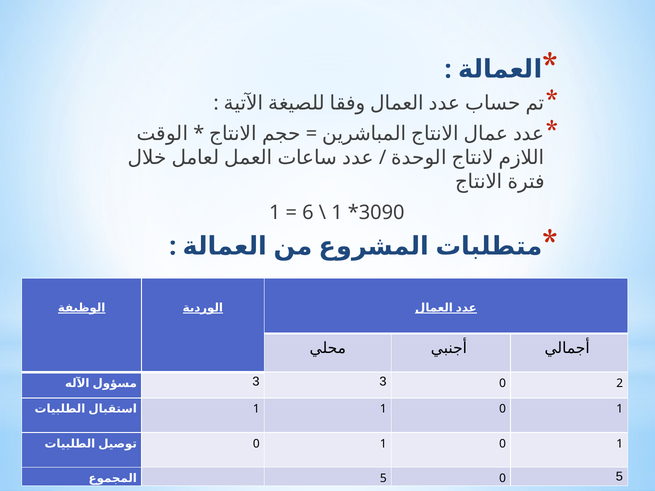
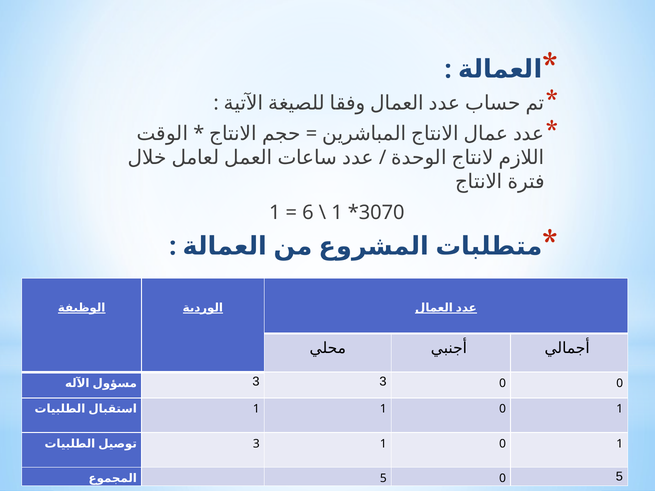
3090: 3090 -> 3070 (382, 213)
0 2: 2 -> 0 (620, 383)
0: 0 -> 3 (256, 444)
